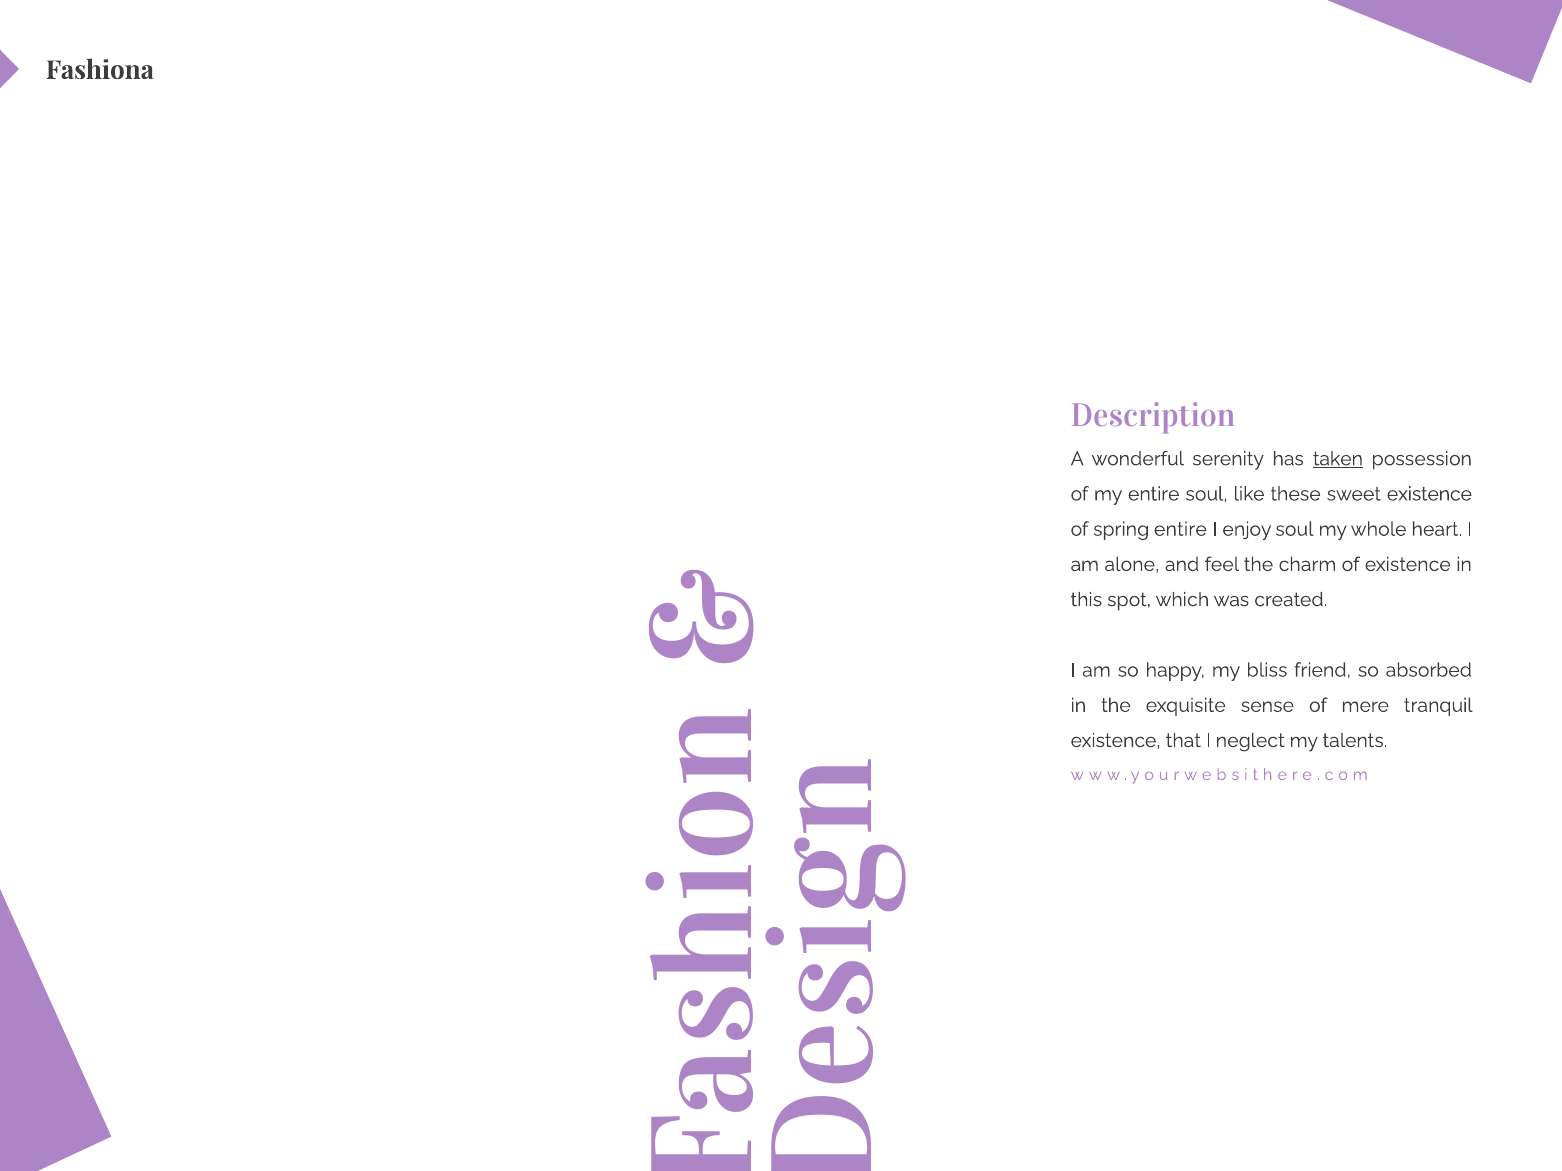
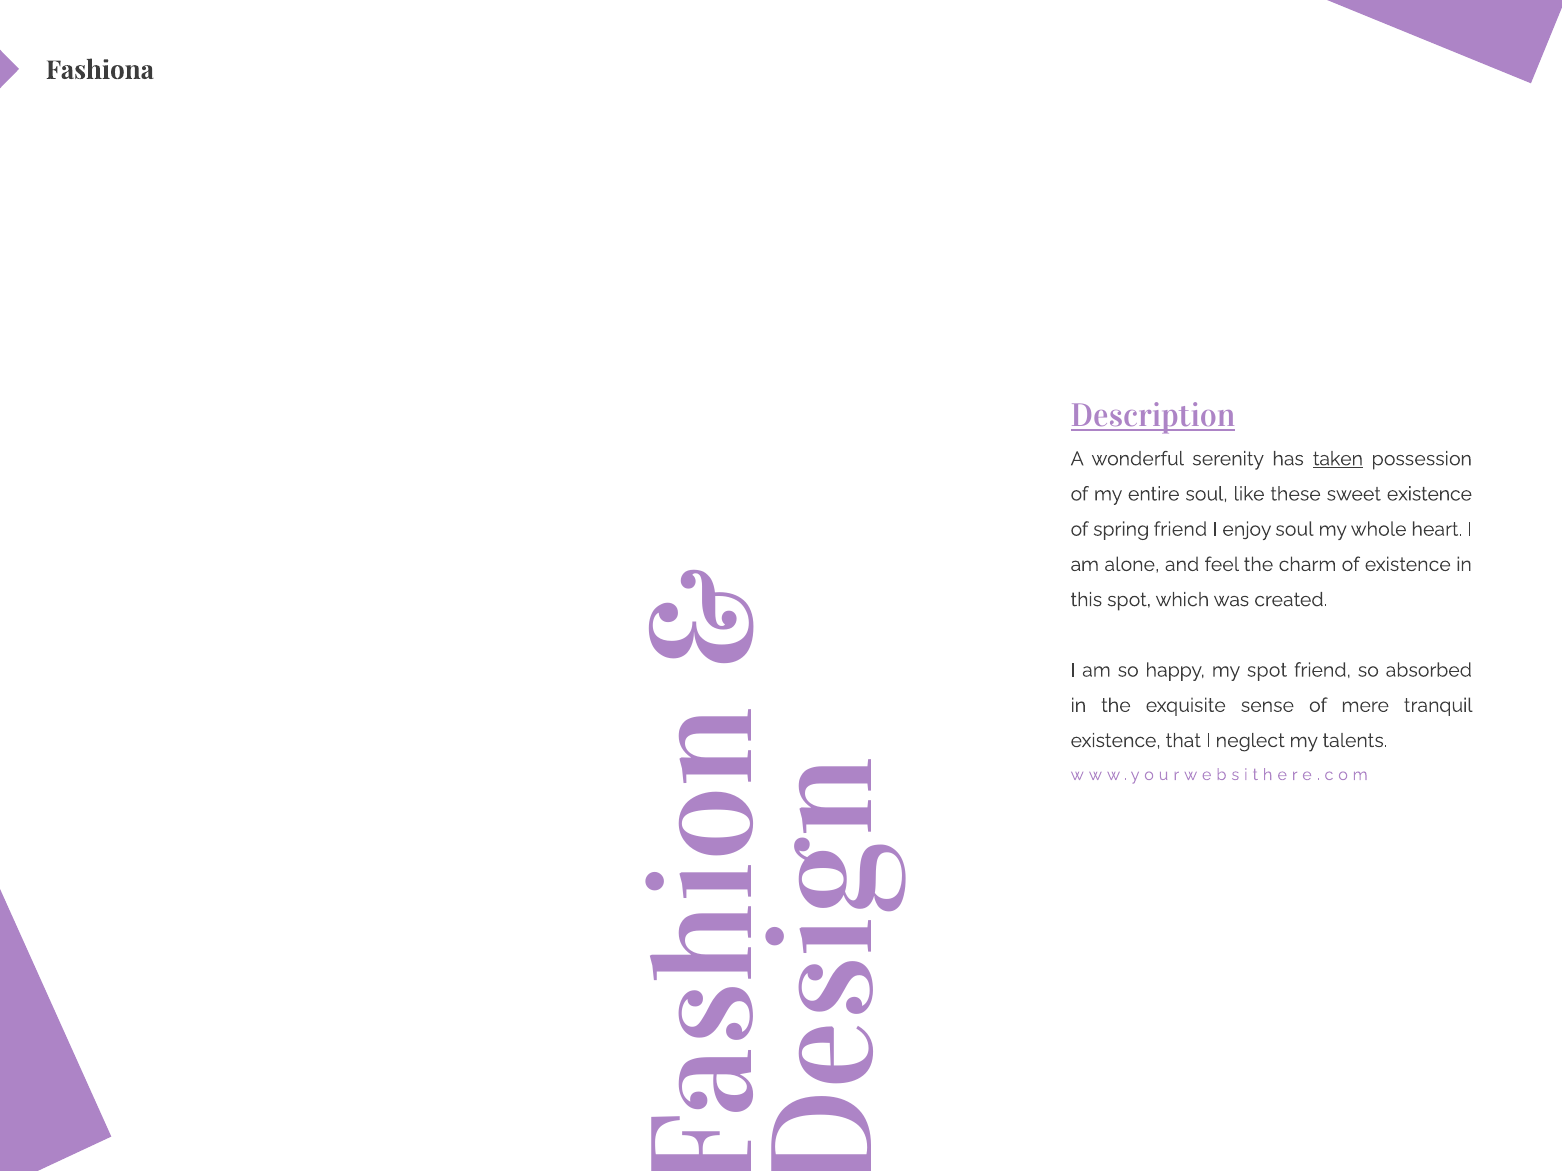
Description underline: none -> present (1153, 416)
spring entire: entire -> friend (1180, 529)
my bliss: bliss -> spot (1267, 670)
